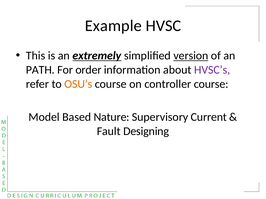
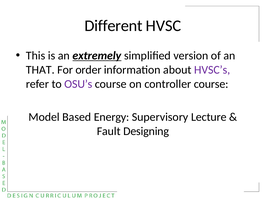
Example: Example -> Different (113, 26)
version underline: present -> none (191, 56)
PATH: PATH -> THAT (40, 70)
OSU’s colour: orange -> purple (78, 84)
Nature: Nature -> Energy (112, 117)
Current: Current -> Lecture (209, 117)
